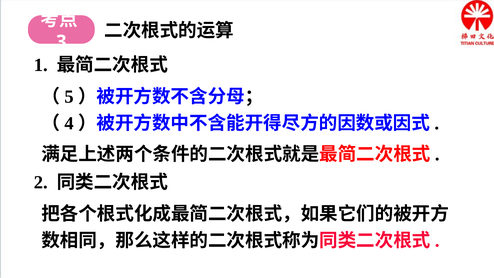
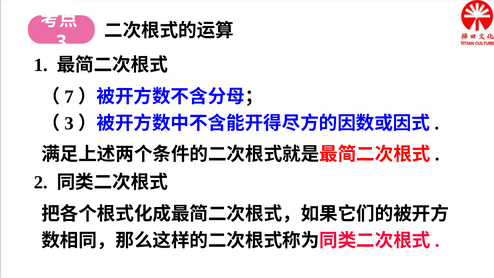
5: 5 -> 7 (69, 97)
4: 4 -> 3 (69, 123)
